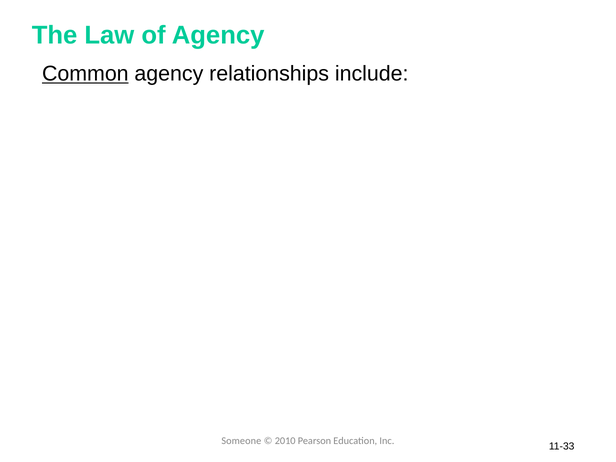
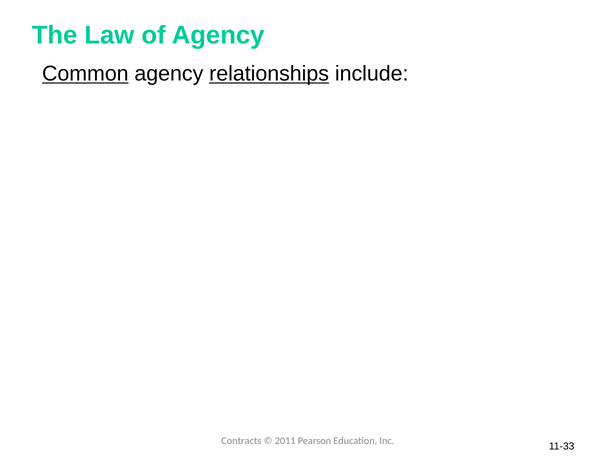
relationships underline: none -> present (269, 74)
Someone: Someone -> Contracts (241, 441)
2010: 2010 -> 2011 (285, 441)
